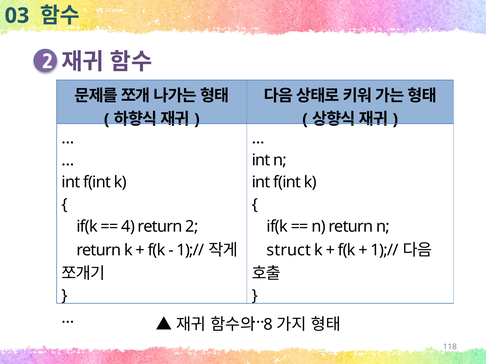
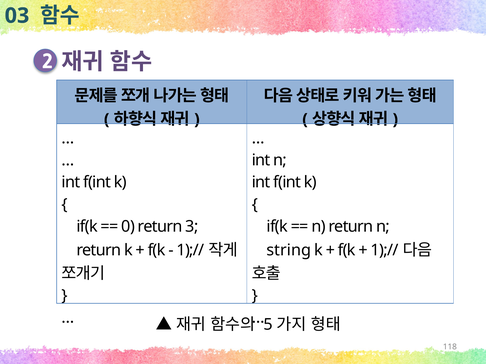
4: 4 -> 0 (128, 227)
return 2: 2 -> 3 (192, 227)
struct: struct -> string (289, 250)
8: 8 -> 5 (268, 325)
